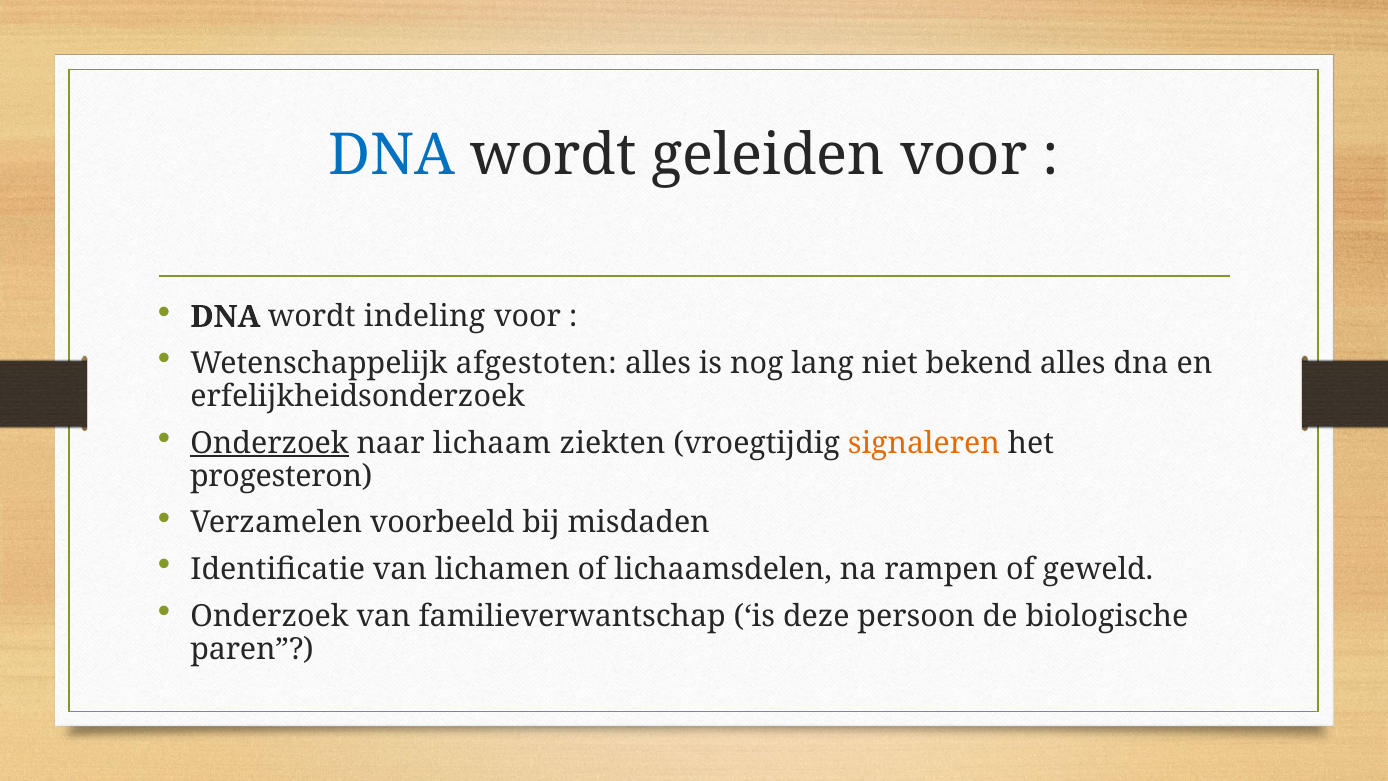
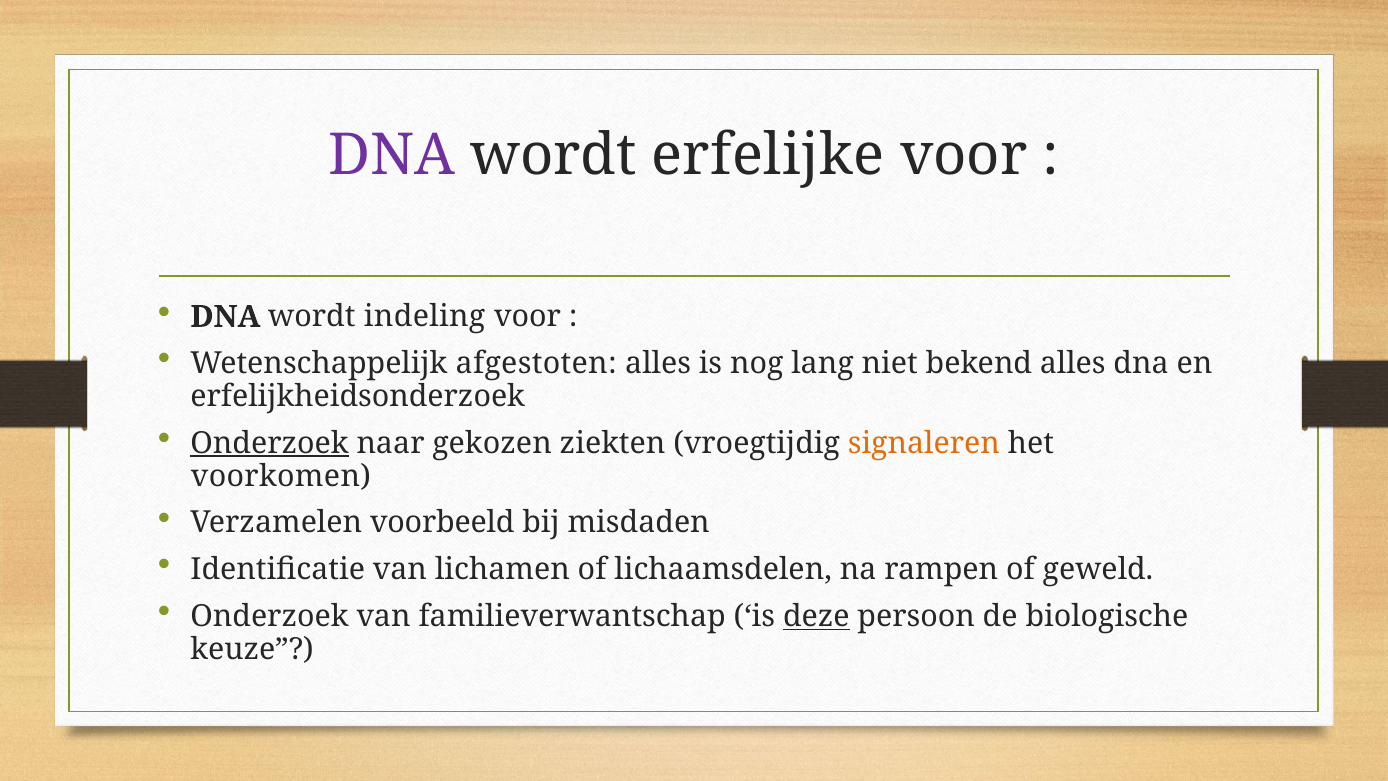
DNA colour: blue -> purple (392, 156)
geleiden: geleiden -> erfelijke (768, 156)
lichaam: lichaam -> gekozen (492, 443)
progesteron: progesteron -> voorkomen (281, 476)
deze underline: none -> present (816, 616)
paren: paren -> keuze (252, 649)
